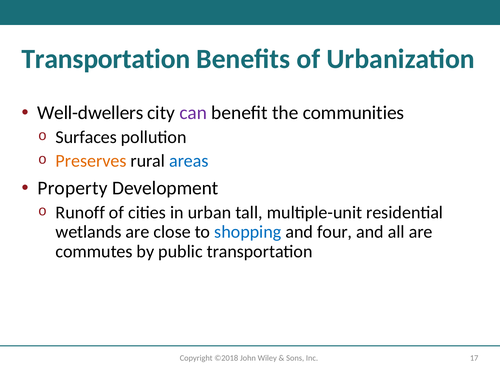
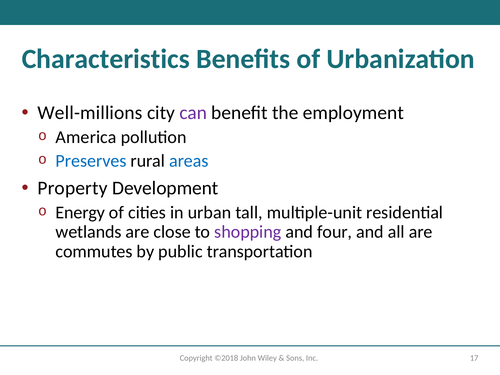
Transportation: Transportation -> Characteristics (106, 59)
Well-dwellers: Well-dwellers -> Well-millions (90, 113)
communities: communities -> employment (353, 113)
Surfaces: Surfaces -> America (86, 137)
Preserves colour: orange -> blue (91, 161)
Runoff: Runoff -> Energy (80, 213)
shopping colour: blue -> purple (248, 232)
